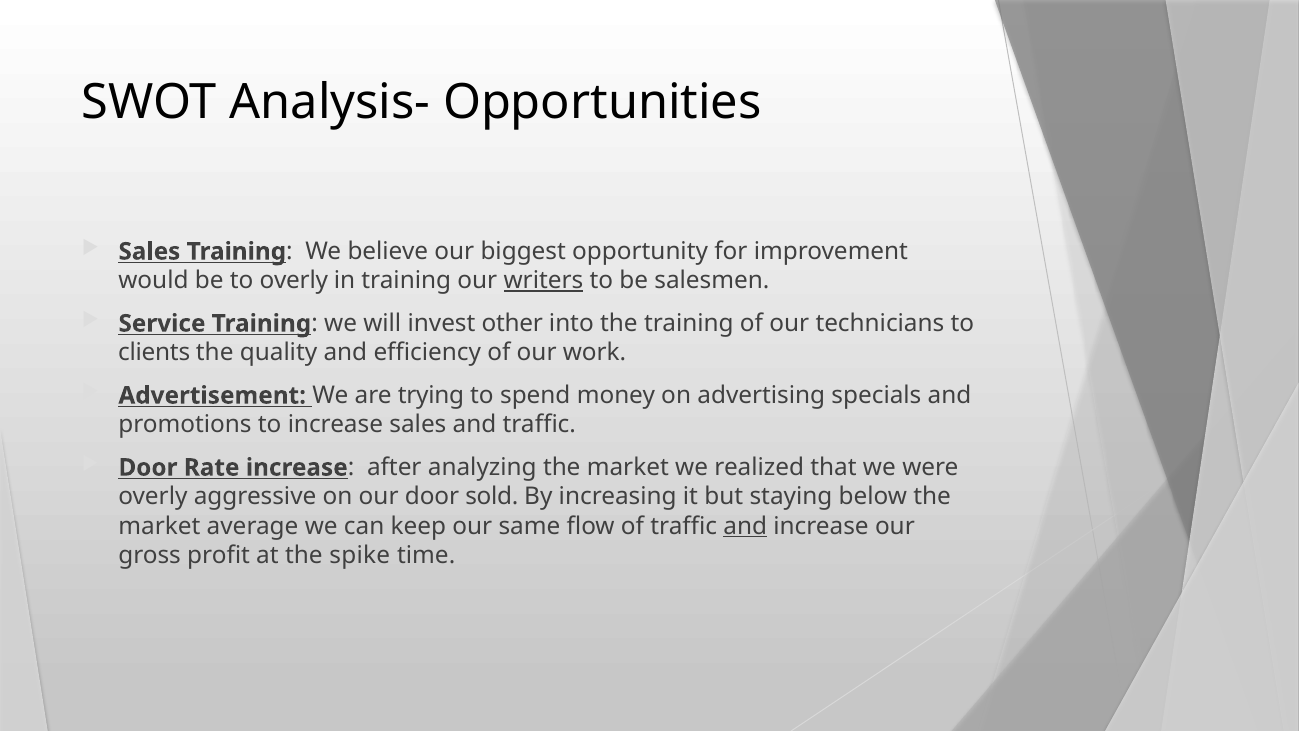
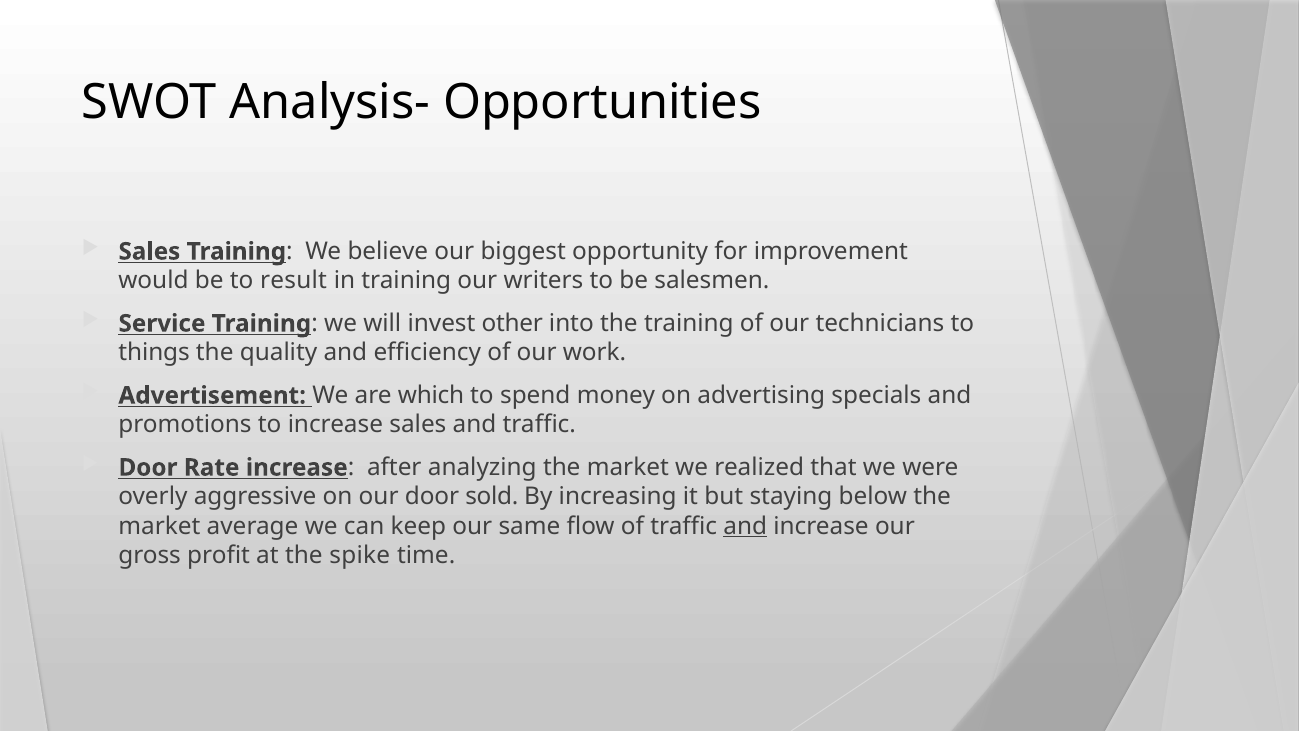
to overly: overly -> result (294, 281)
writers underline: present -> none (543, 281)
clients: clients -> things (154, 353)
trying: trying -> which (431, 395)
